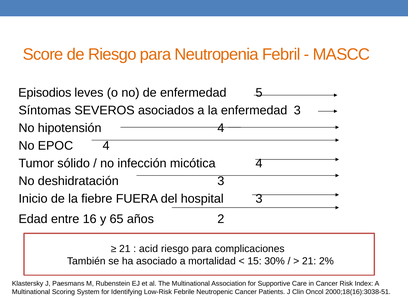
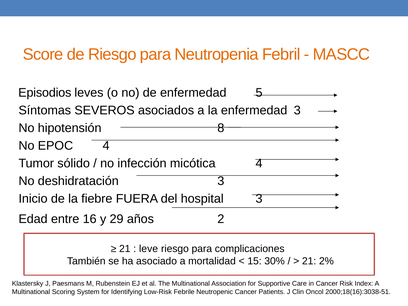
hipotensión 4: 4 -> 8 (221, 128)
65: 65 -> 29 (117, 219)
acid: acid -> leve (149, 249)
